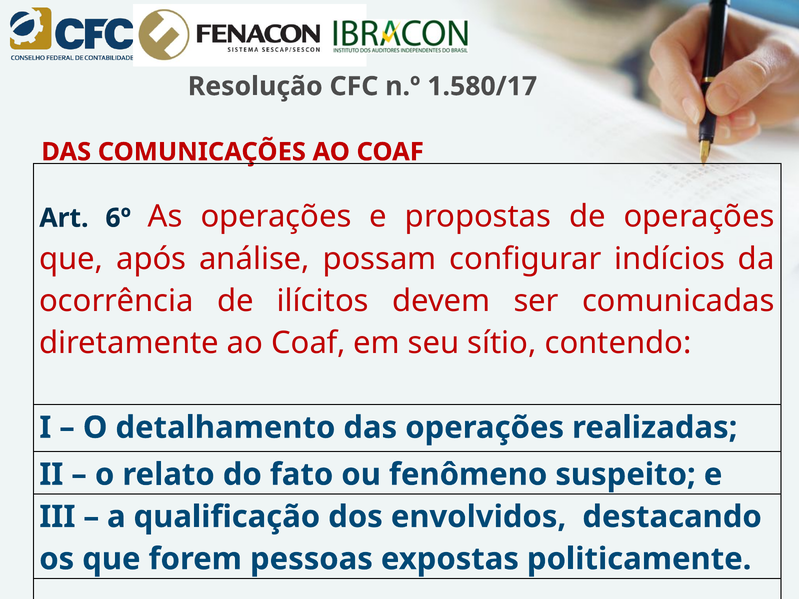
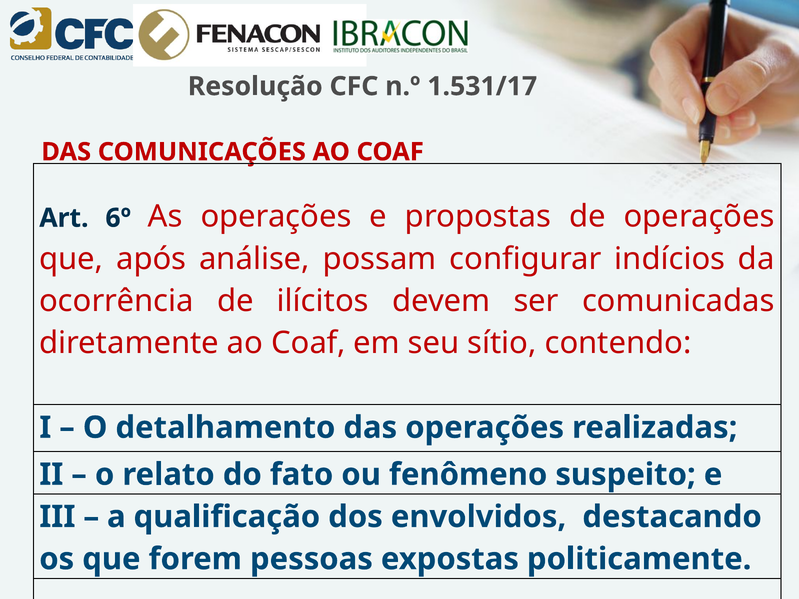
1.580/17: 1.580/17 -> 1.531/17 (482, 86)
